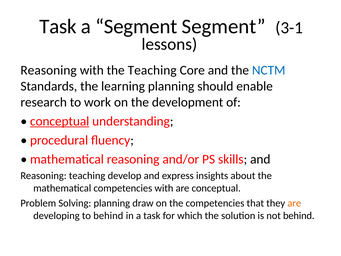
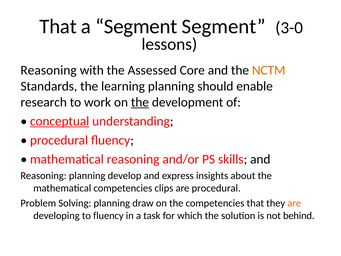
Task: Task -> That (58, 26)
3-1: 3-1 -> 3-0 (289, 28)
the Teaching: Teaching -> Assessed (152, 70)
NCTM colour: blue -> orange (269, 70)
the underline: none -> present (140, 102)
Reasoning teaching: teaching -> planning (87, 175)
competencies with: with -> clips (164, 188)
are conceptual: conceptual -> procedural (216, 188)
to behind: behind -> fluency (108, 215)
